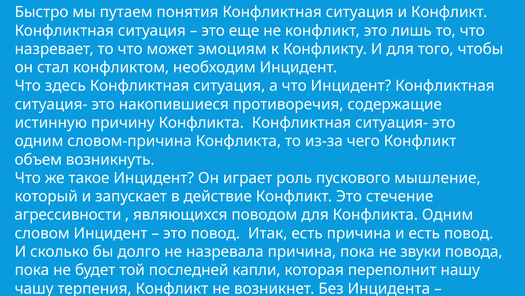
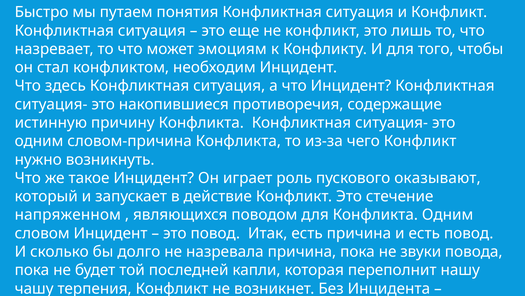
объем: объем -> нужно (38, 159)
мышление: мышление -> оказывают (437, 178)
агрессивности: агрессивности -> напряженном (68, 214)
